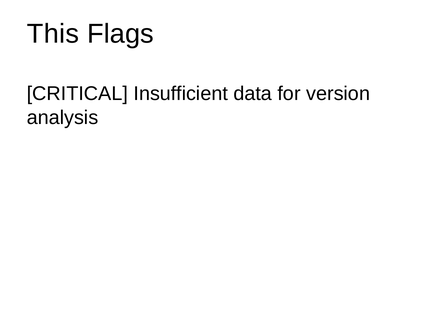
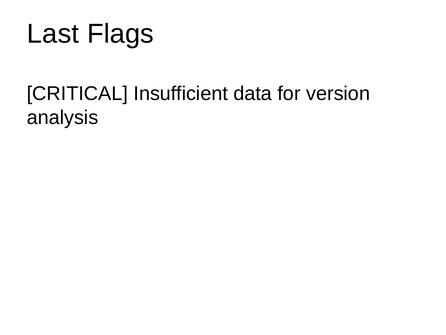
This: This -> Last (53, 34)
